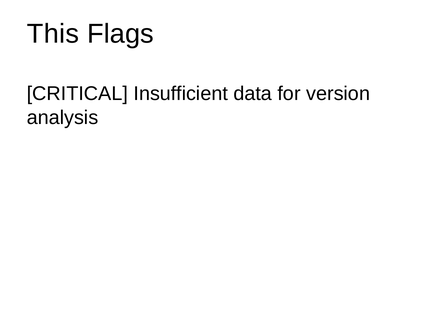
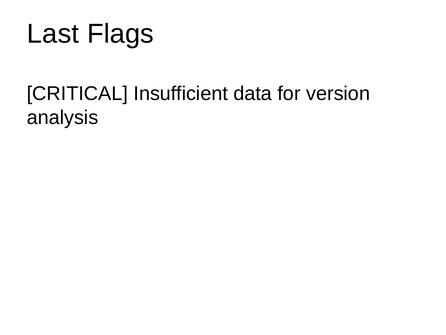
This: This -> Last (53, 34)
